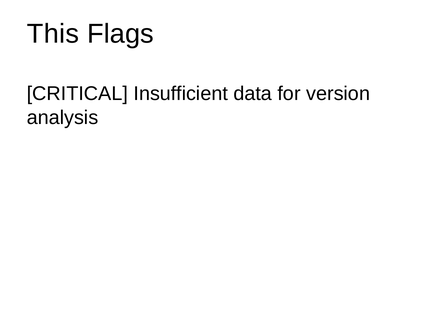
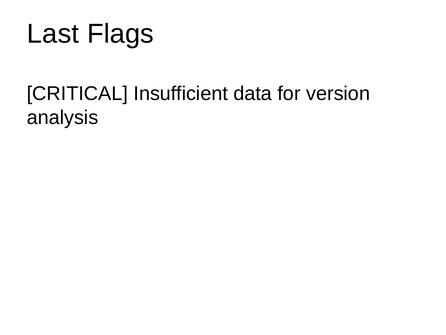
This: This -> Last (53, 34)
